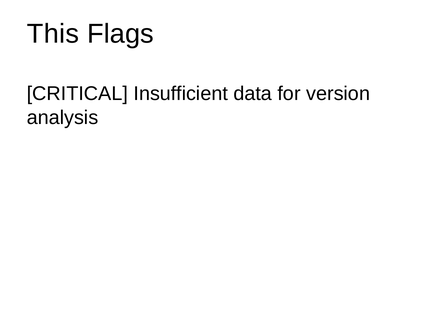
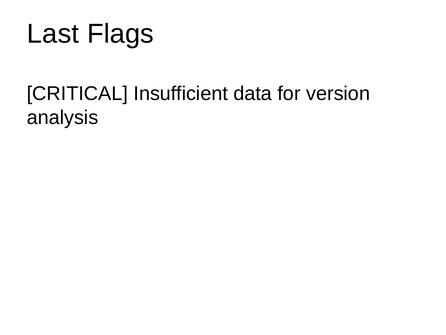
This: This -> Last (53, 34)
